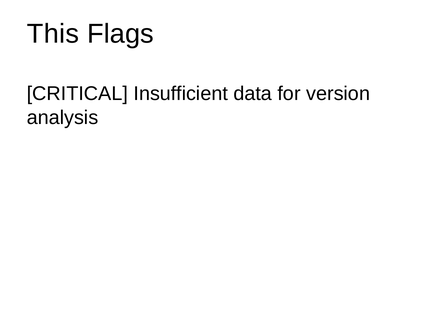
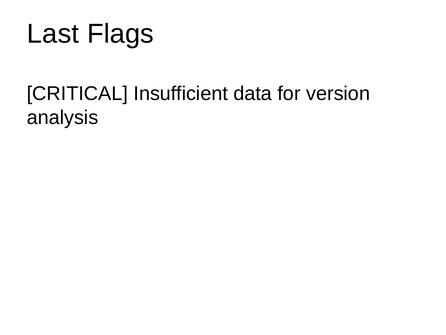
This: This -> Last (53, 34)
